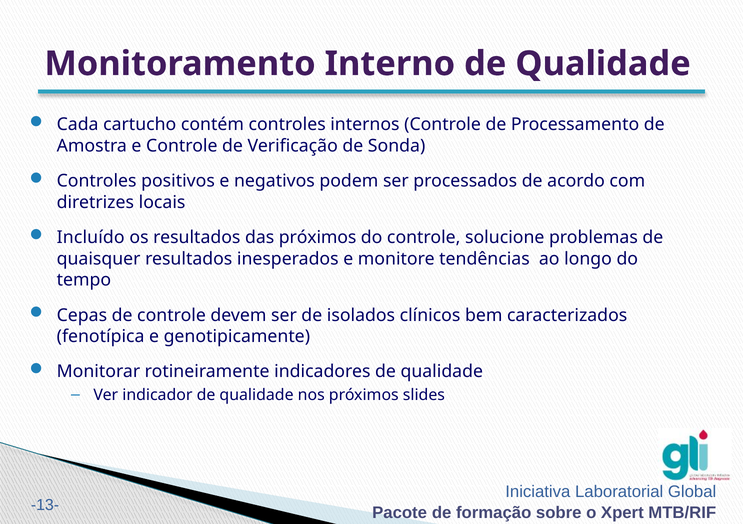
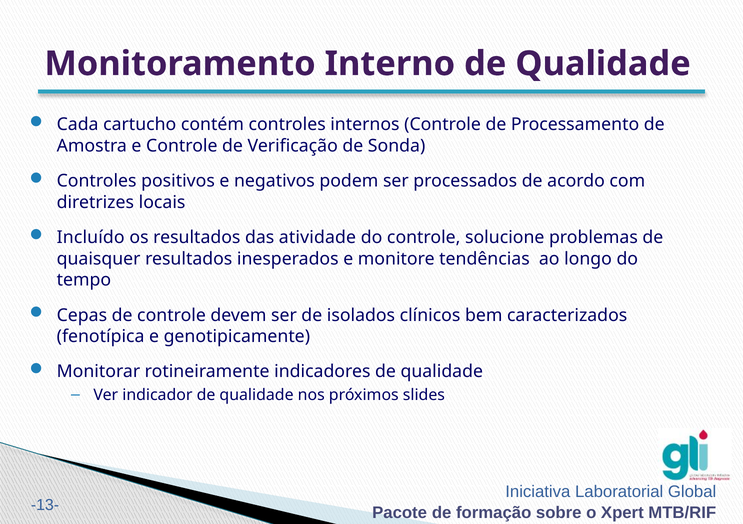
das próximos: próximos -> atividade (317, 238)
